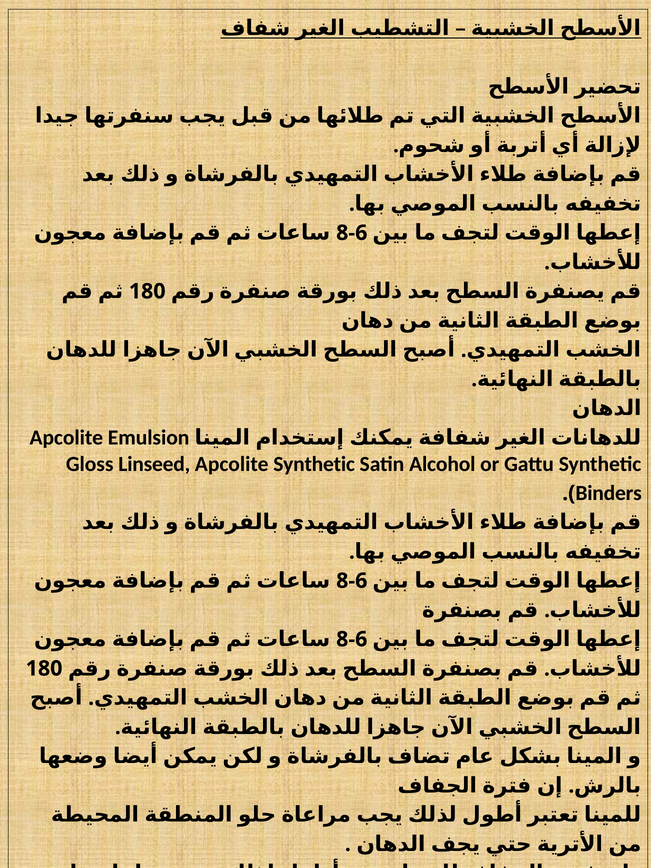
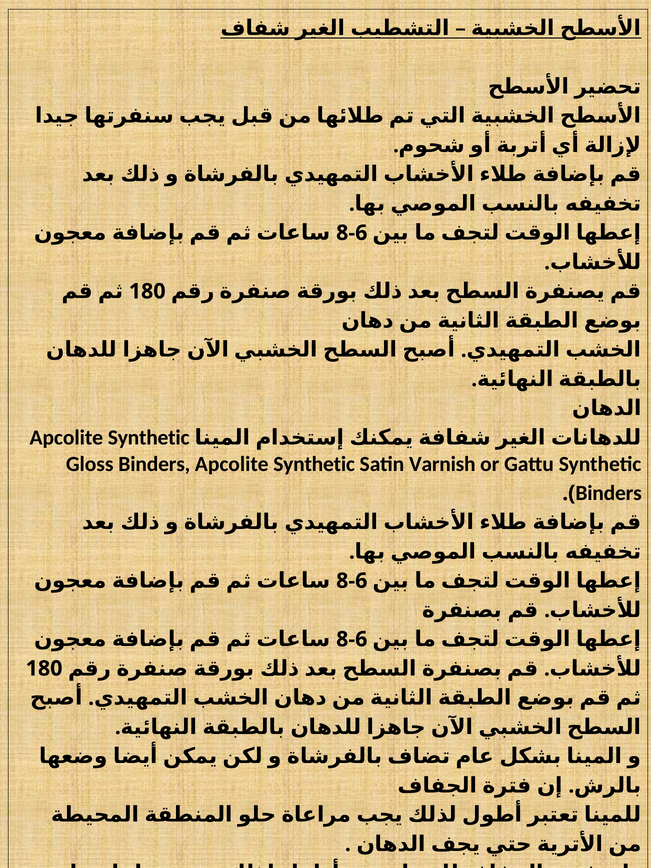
Emulsion: Emulsion -> Synthetic (149, 438)
Gloss Linseed: Linseed -> Binders (154, 464)
Alcohol: Alcohol -> Varnish (442, 464)
